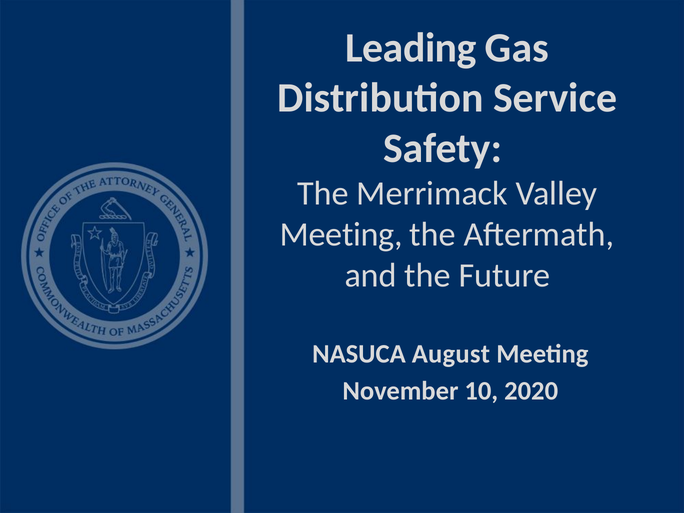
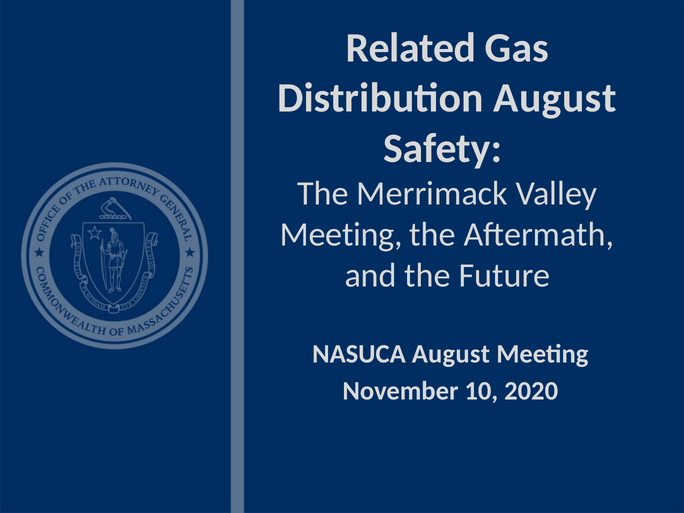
Leading: Leading -> Related (411, 48)
Distribution Service: Service -> August (555, 98)
